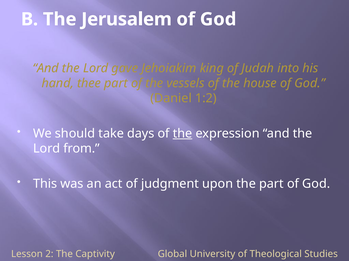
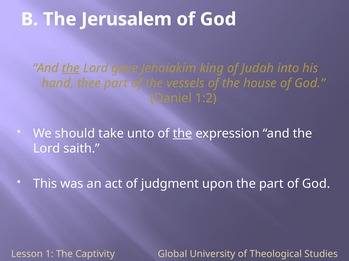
the underline: none -> present (71, 68)
days: days -> unto (141, 134)
from: from -> saith (81, 149)
2: 2 -> 1 (49, 255)
